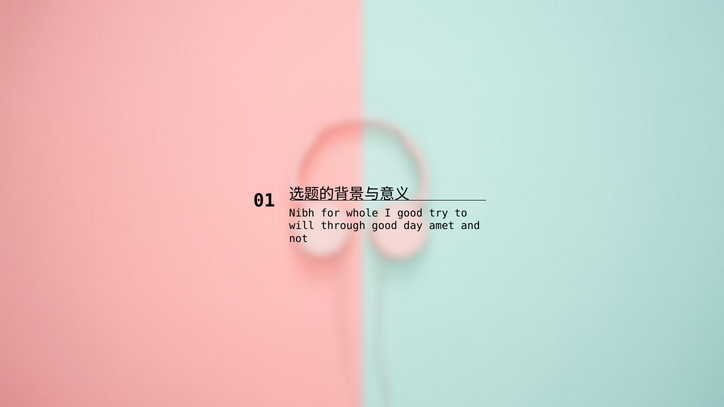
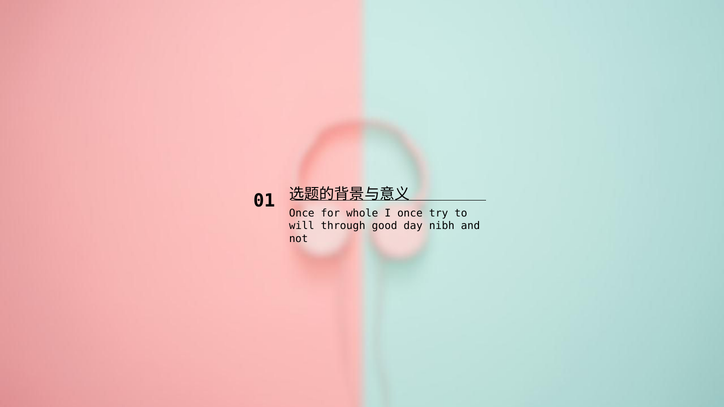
Nibh: Nibh -> Once (302, 213)
I good: good -> once (410, 213)
amet: amet -> nibh (442, 226)
